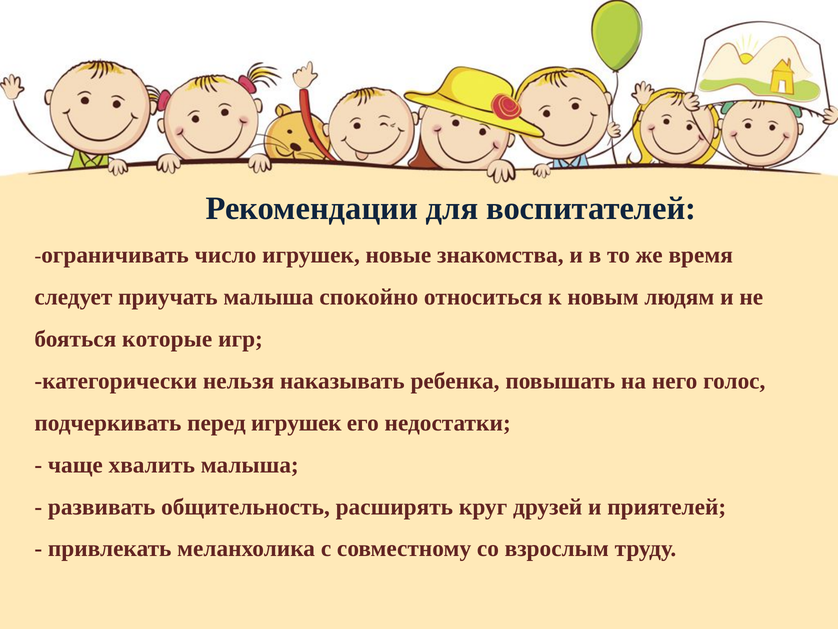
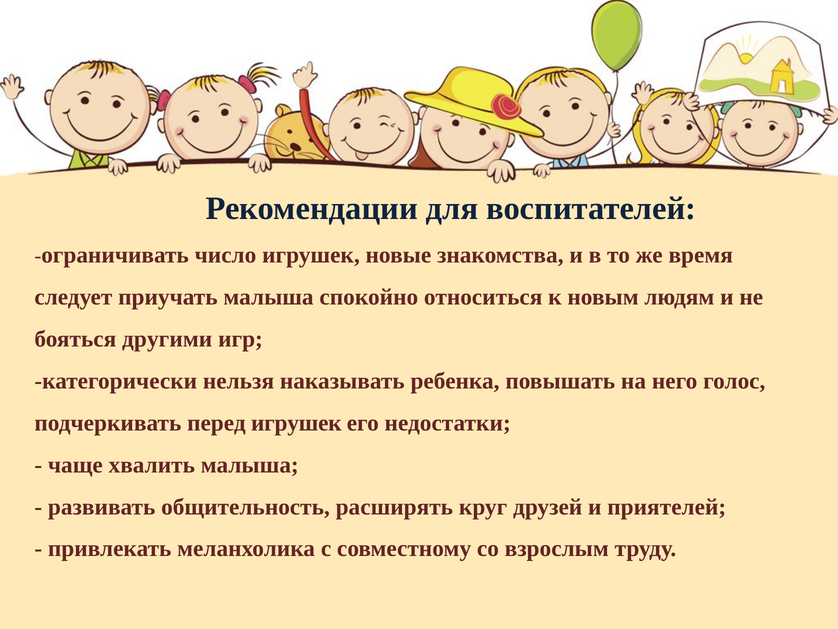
которые: которые -> другими (167, 339)
